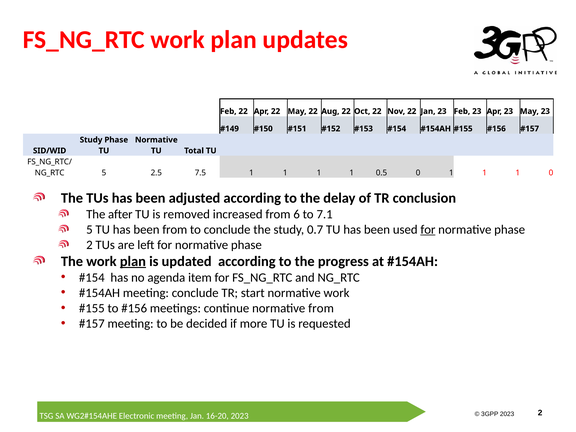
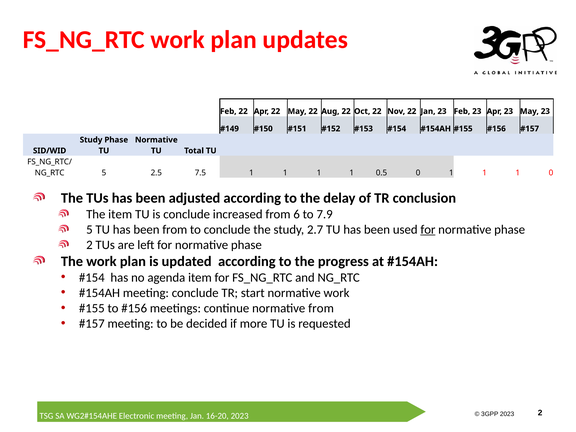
The after: after -> item (120, 214)
is removed: removed -> conclude (187, 214)
7.1: 7.1 -> 7.9 (325, 214)
0.7: 0.7 -> 2.7 (315, 230)
plan underline: present -> none (133, 261)
